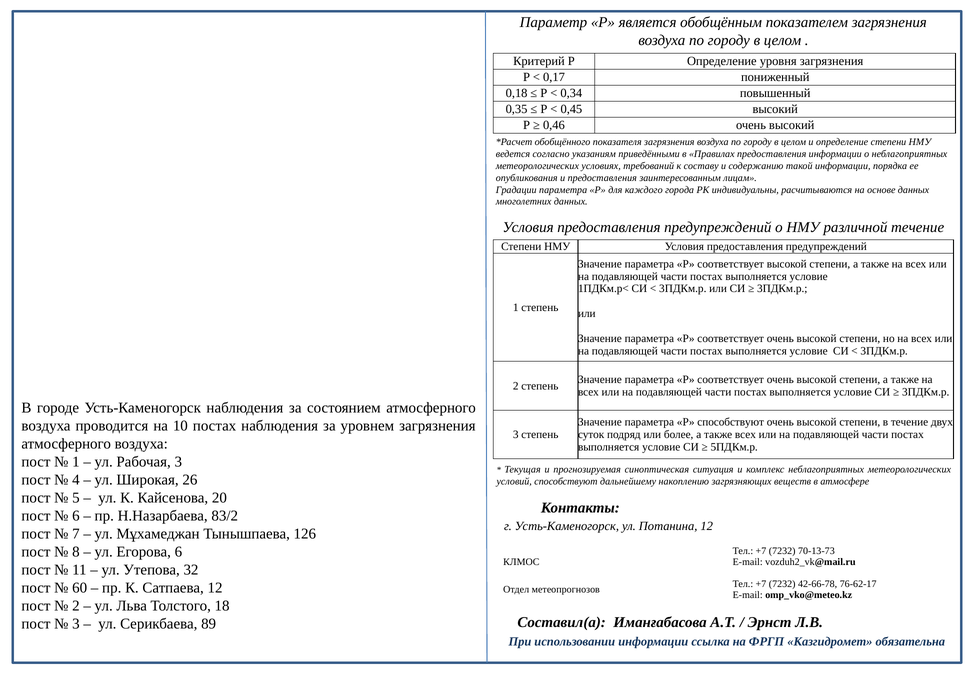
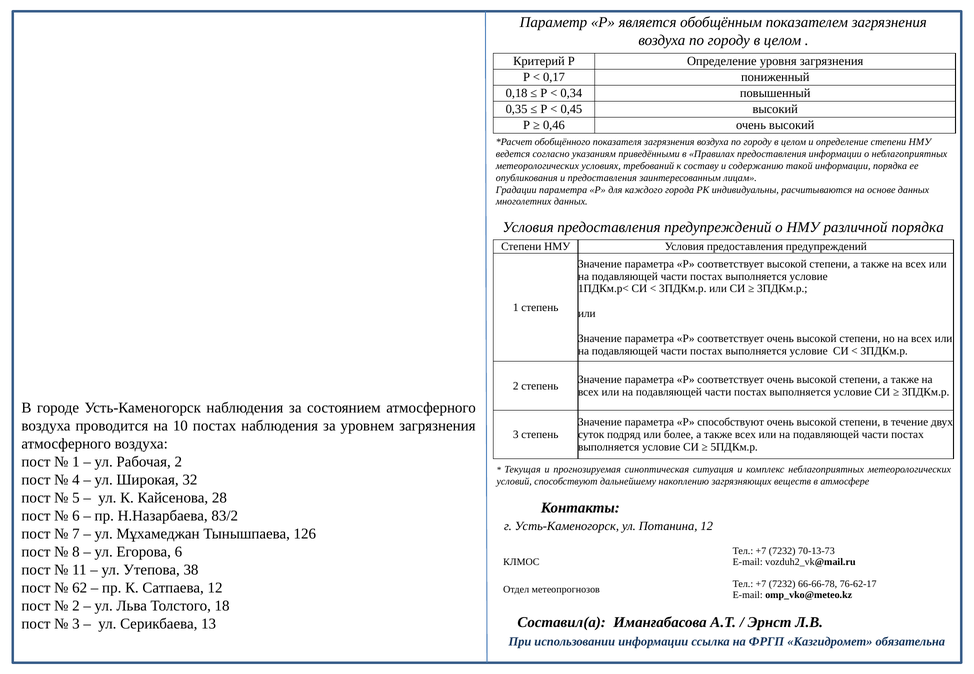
различной течение: течение -> порядка (918, 227)
Рабочая 3: 3 -> 2 (178, 462)
26: 26 -> 32 (190, 480)
20: 20 -> 28 (219, 498)
32: 32 -> 38 (191, 570)
42-66-78: 42-66-78 -> 66-66-78 (818, 584)
60: 60 -> 62 (80, 588)
89: 89 -> 13 (209, 624)
